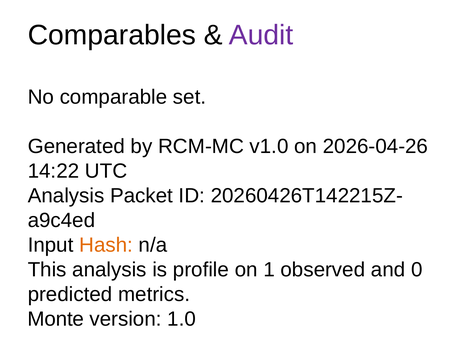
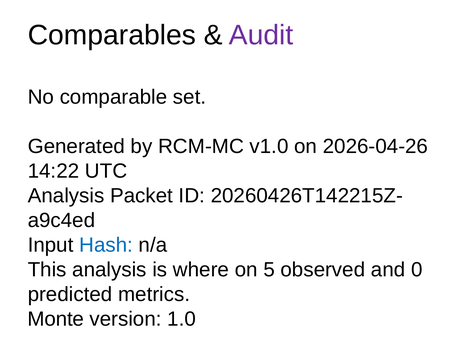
Hash colour: orange -> blue (106, 245)
profile: profile -> where (201, 270)
1: 1 -> 5 (269, 270)
